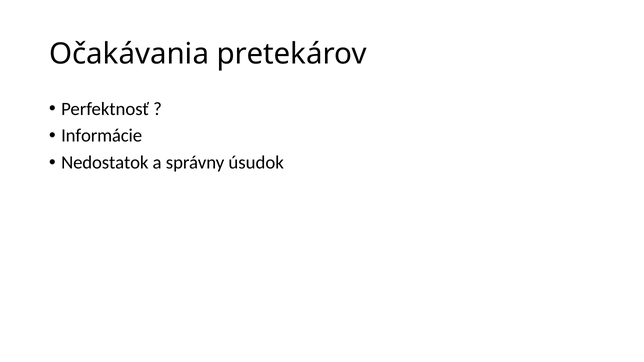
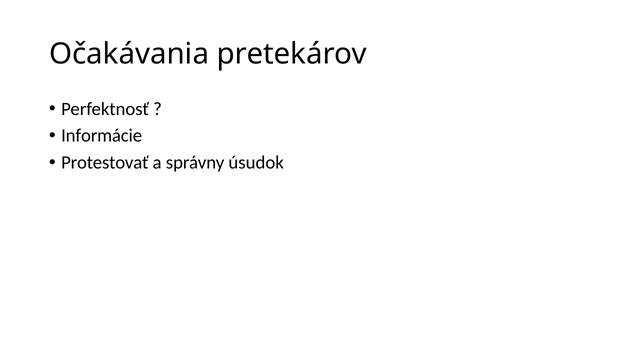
Nedostatok: Nedostatok -> Protestovať (105, 163)
